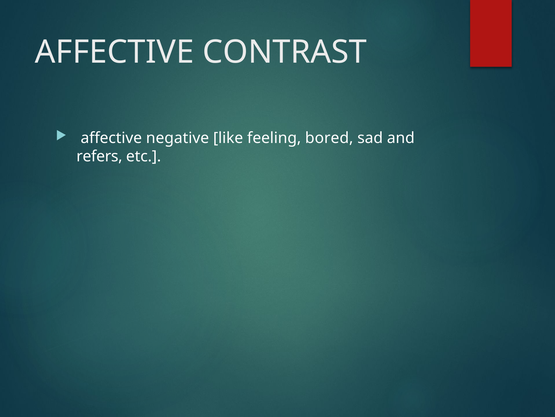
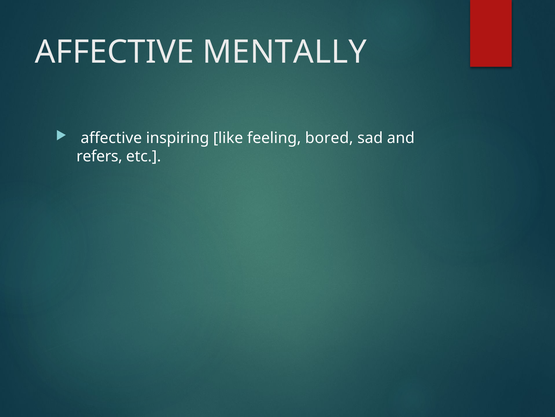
CONTRAST: CONTRAST -> MENTALLY (285, 52)
negative: negative -> inspiring (178, 138)
